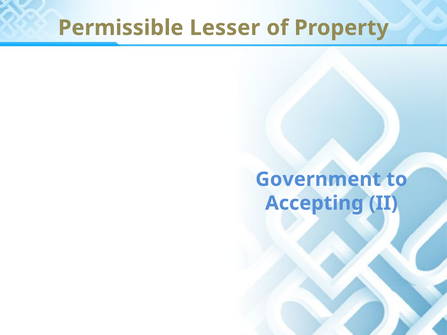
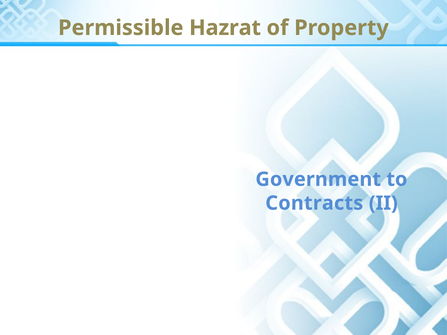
Lesser: Lesser -> Hazrat (225, 28)
Accepting: Accepting -> Contracts (314, 203)
